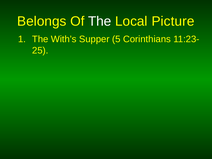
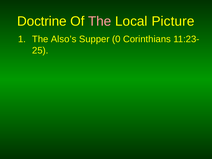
Belongs: Belongs -> Doctrine (42, 21)
The colour: white -> pink (100, 21)
With’s: With’s -> Also’s (64, 39)
5: 5 -> 0 (116, 39)
